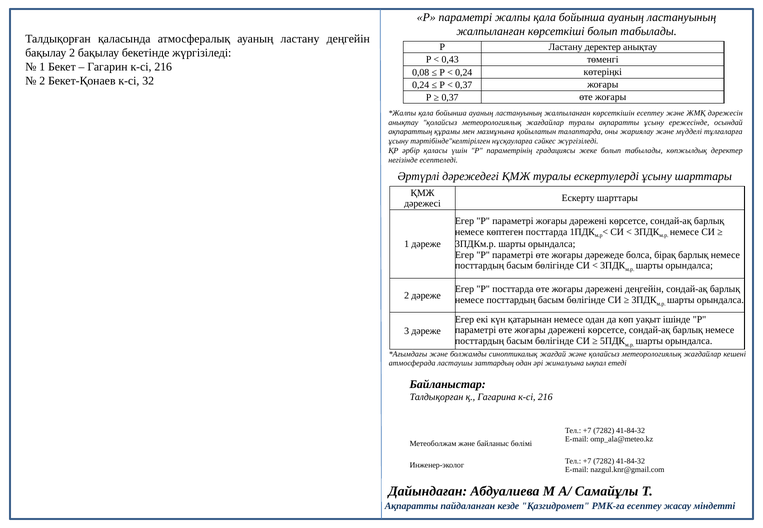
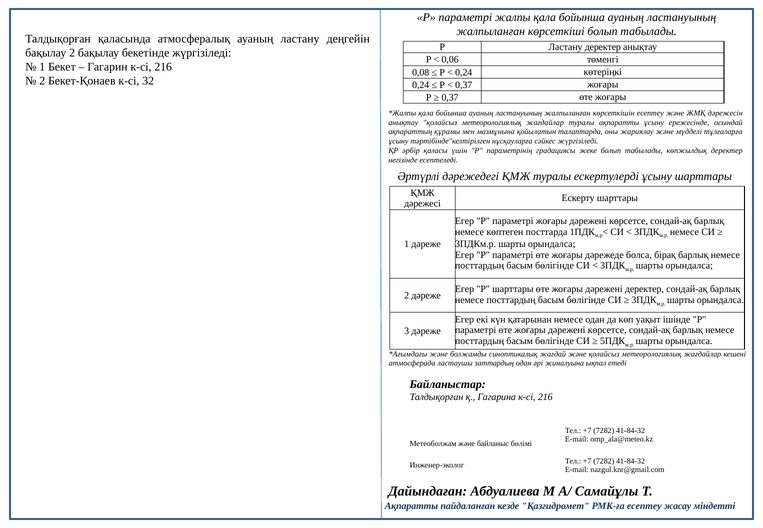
0,43: 0,43 -> 0,06 (450, 60)
Р посттарда: посттарда -> шарттары (513, 289)
дәрежені деңгейін: деңгейін -> деректер (644, 289)
